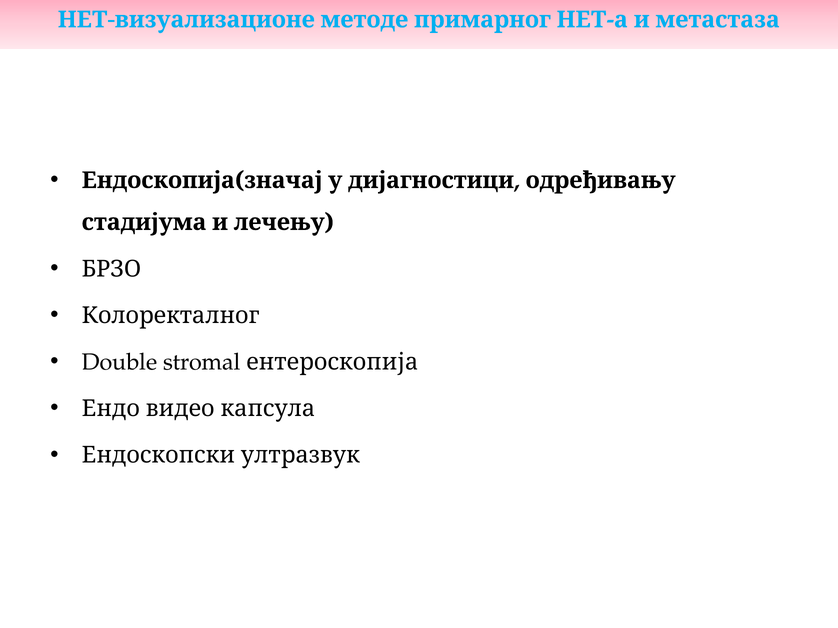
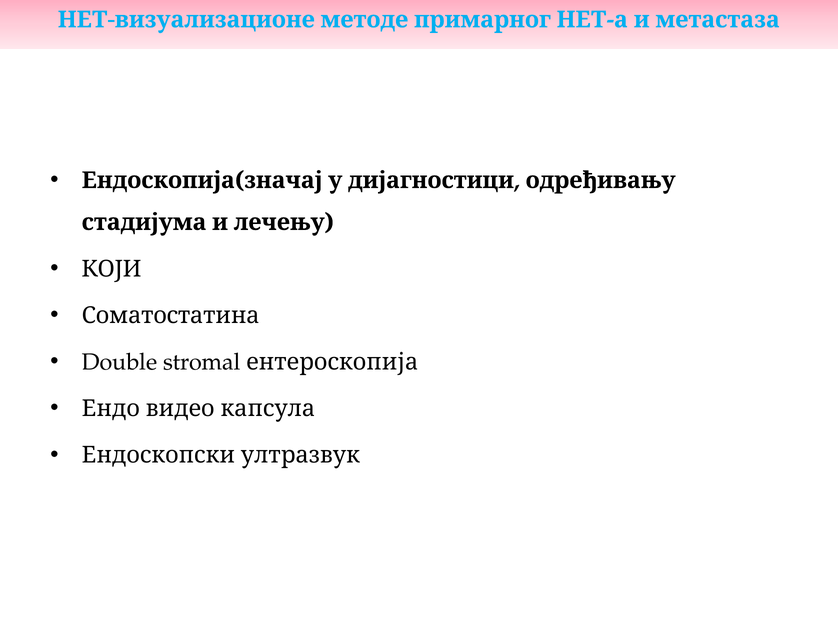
БРЗО: БРЗО -> КОЈИ (111, 269)
Колоректалног: Колоректалног -> Соматостатина (171, 316)
